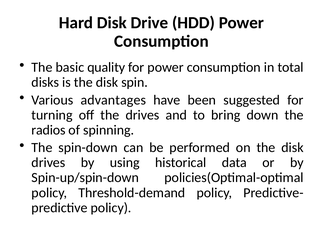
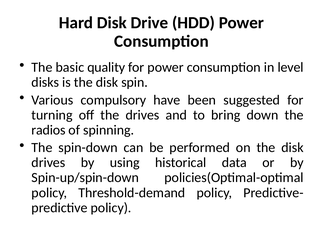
total: total -> level (291, 67)
advantages: advantages -> compulsory (113, 100)
